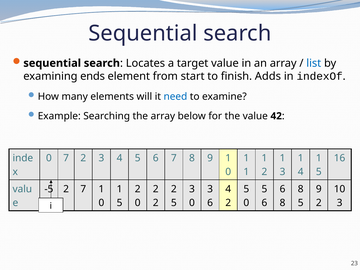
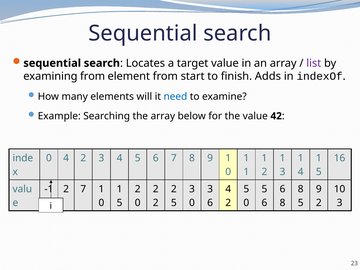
list colour: blue -> purple (314, 63)
examining ends: ends -> from (93, 76)
0 7: 7 -> 4 (66, 158)
-5: -5 -> -1 (49, 189)
